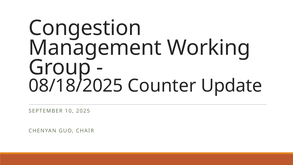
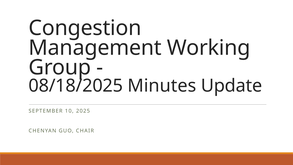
Counter: Counter -> Minutes (162, 86)
